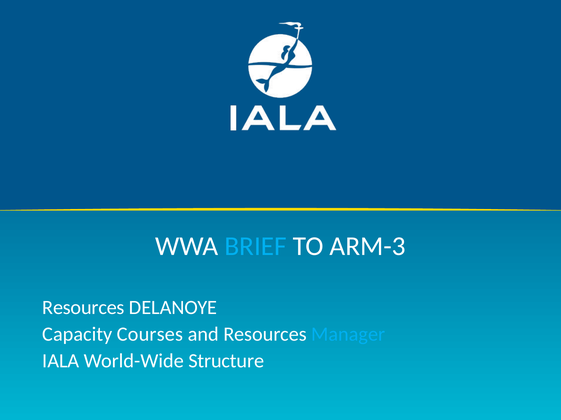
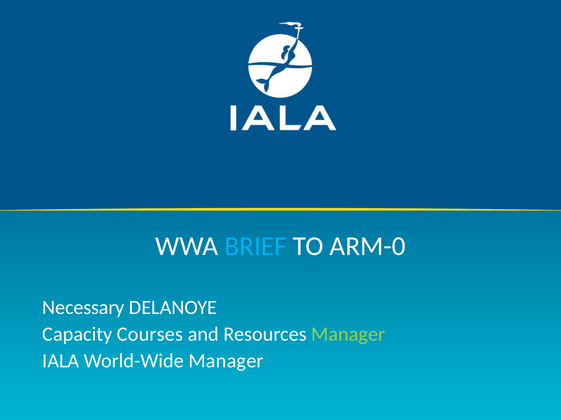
ARM-3: ARM-3 -> ARM-0 (368, 247)
Resources: Resources -> Necessary (83, 308)
Manager colour: light blue -> light green (348, 335)
World-Wide Structure: Structure -> Manager (226, 362)
